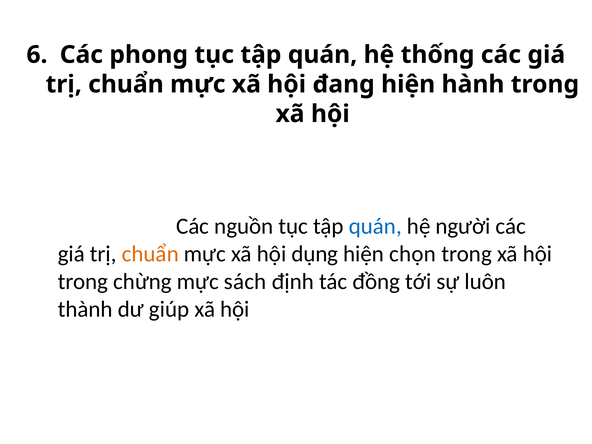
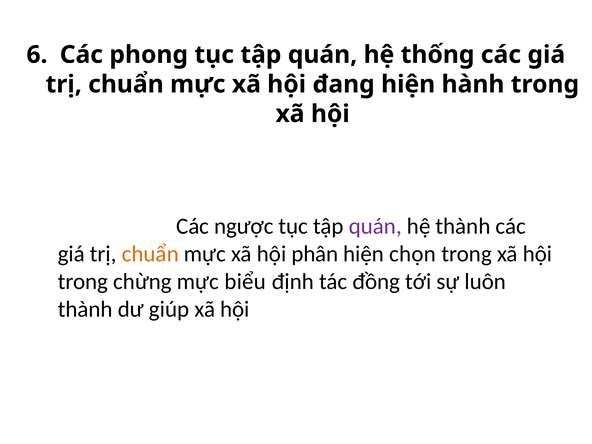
nguồn: nguồn -> ngược (244, 226)
quán colour: blue -> purple (375, 226)
hệ người: người -> thành (463, 226)
dụng: dụng -> phân (315, 254)
sách: sách -> biểu (245, 282)
